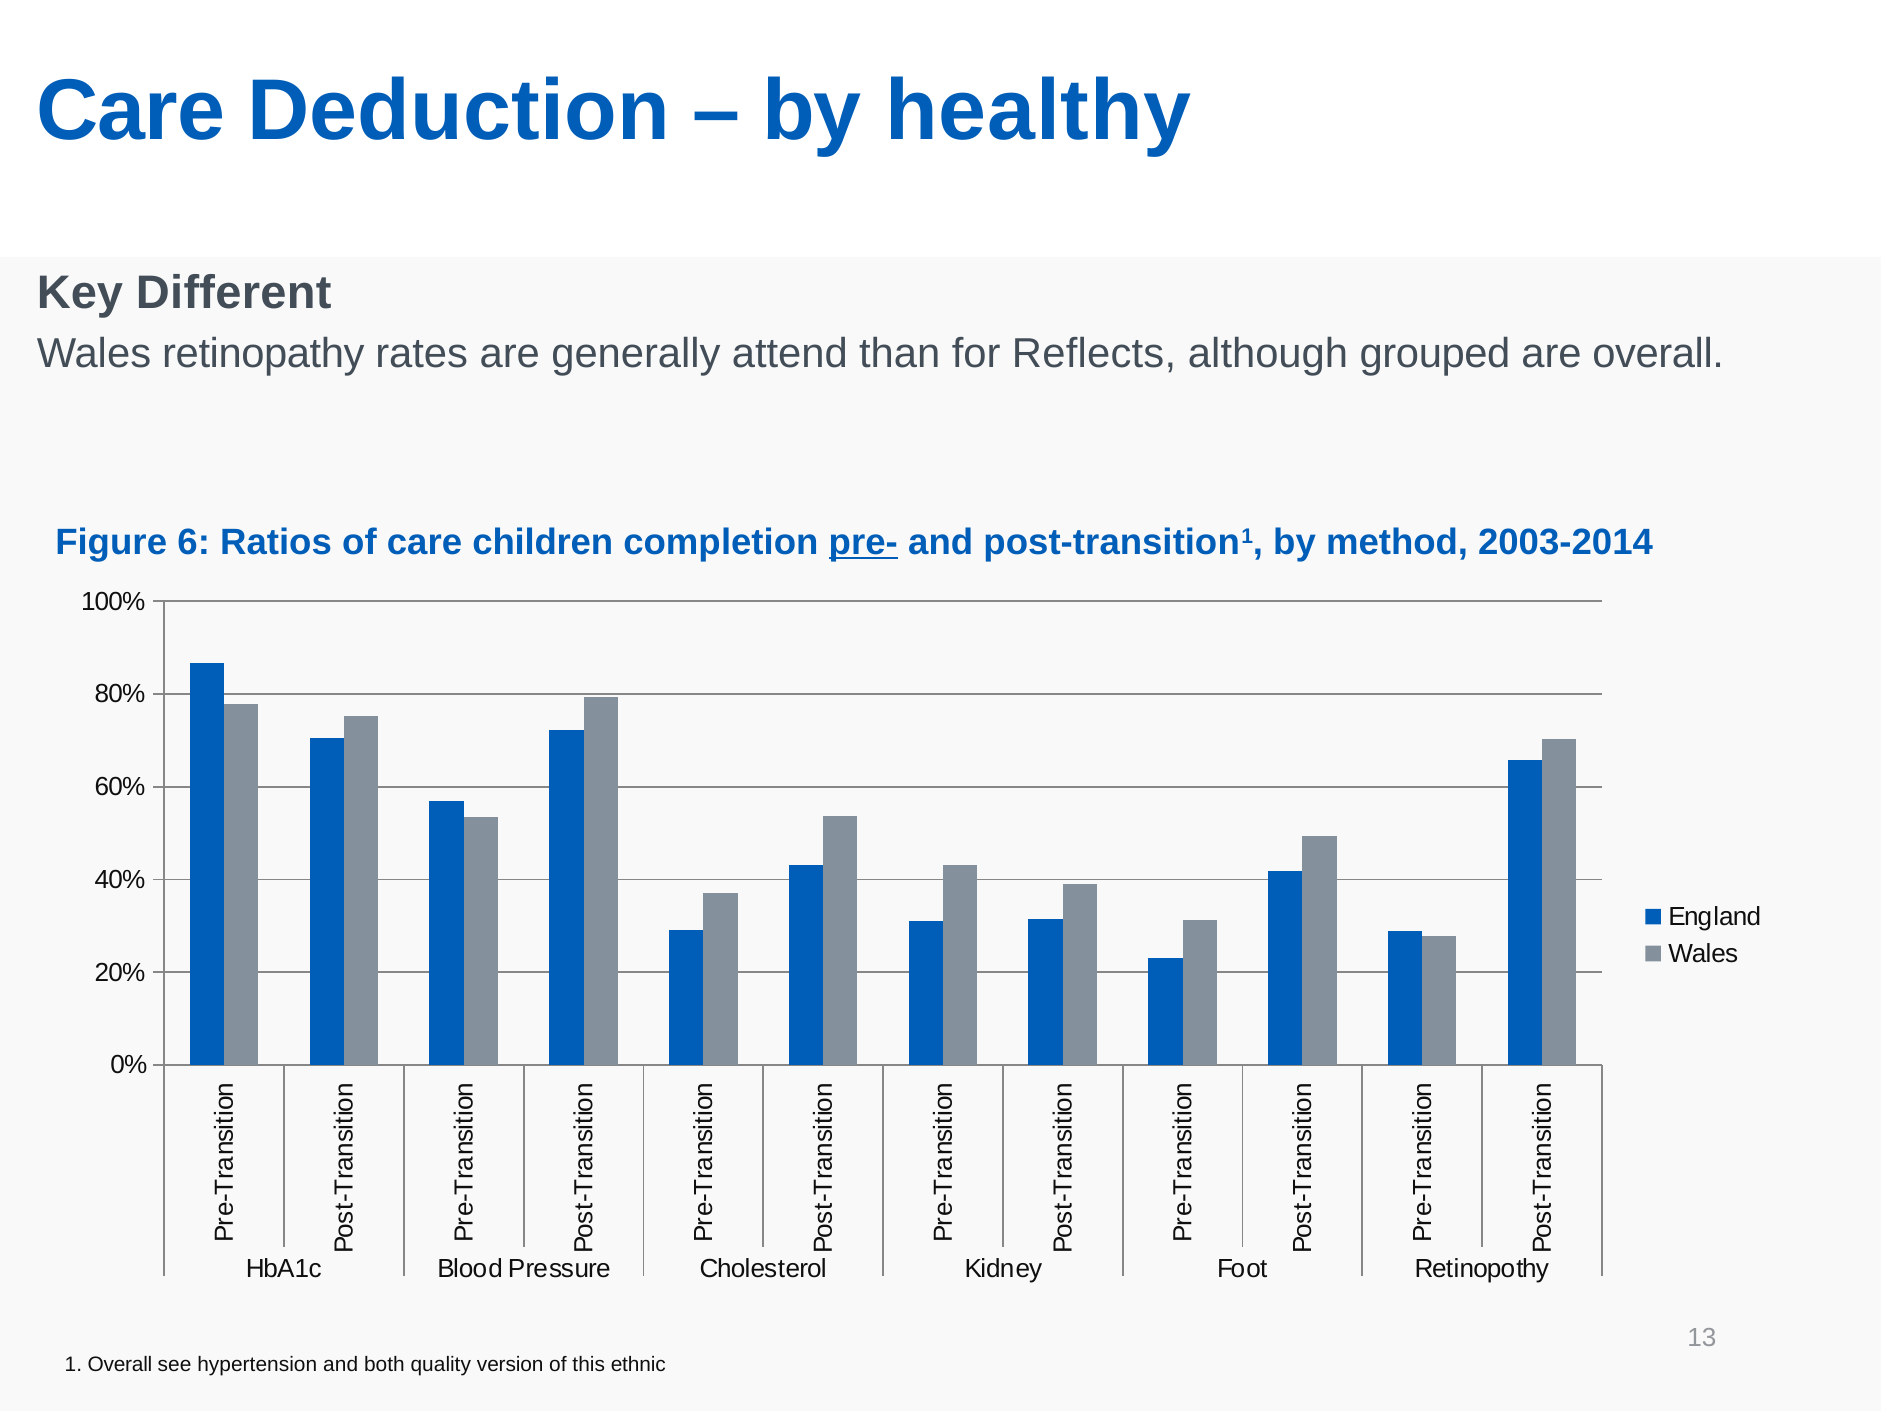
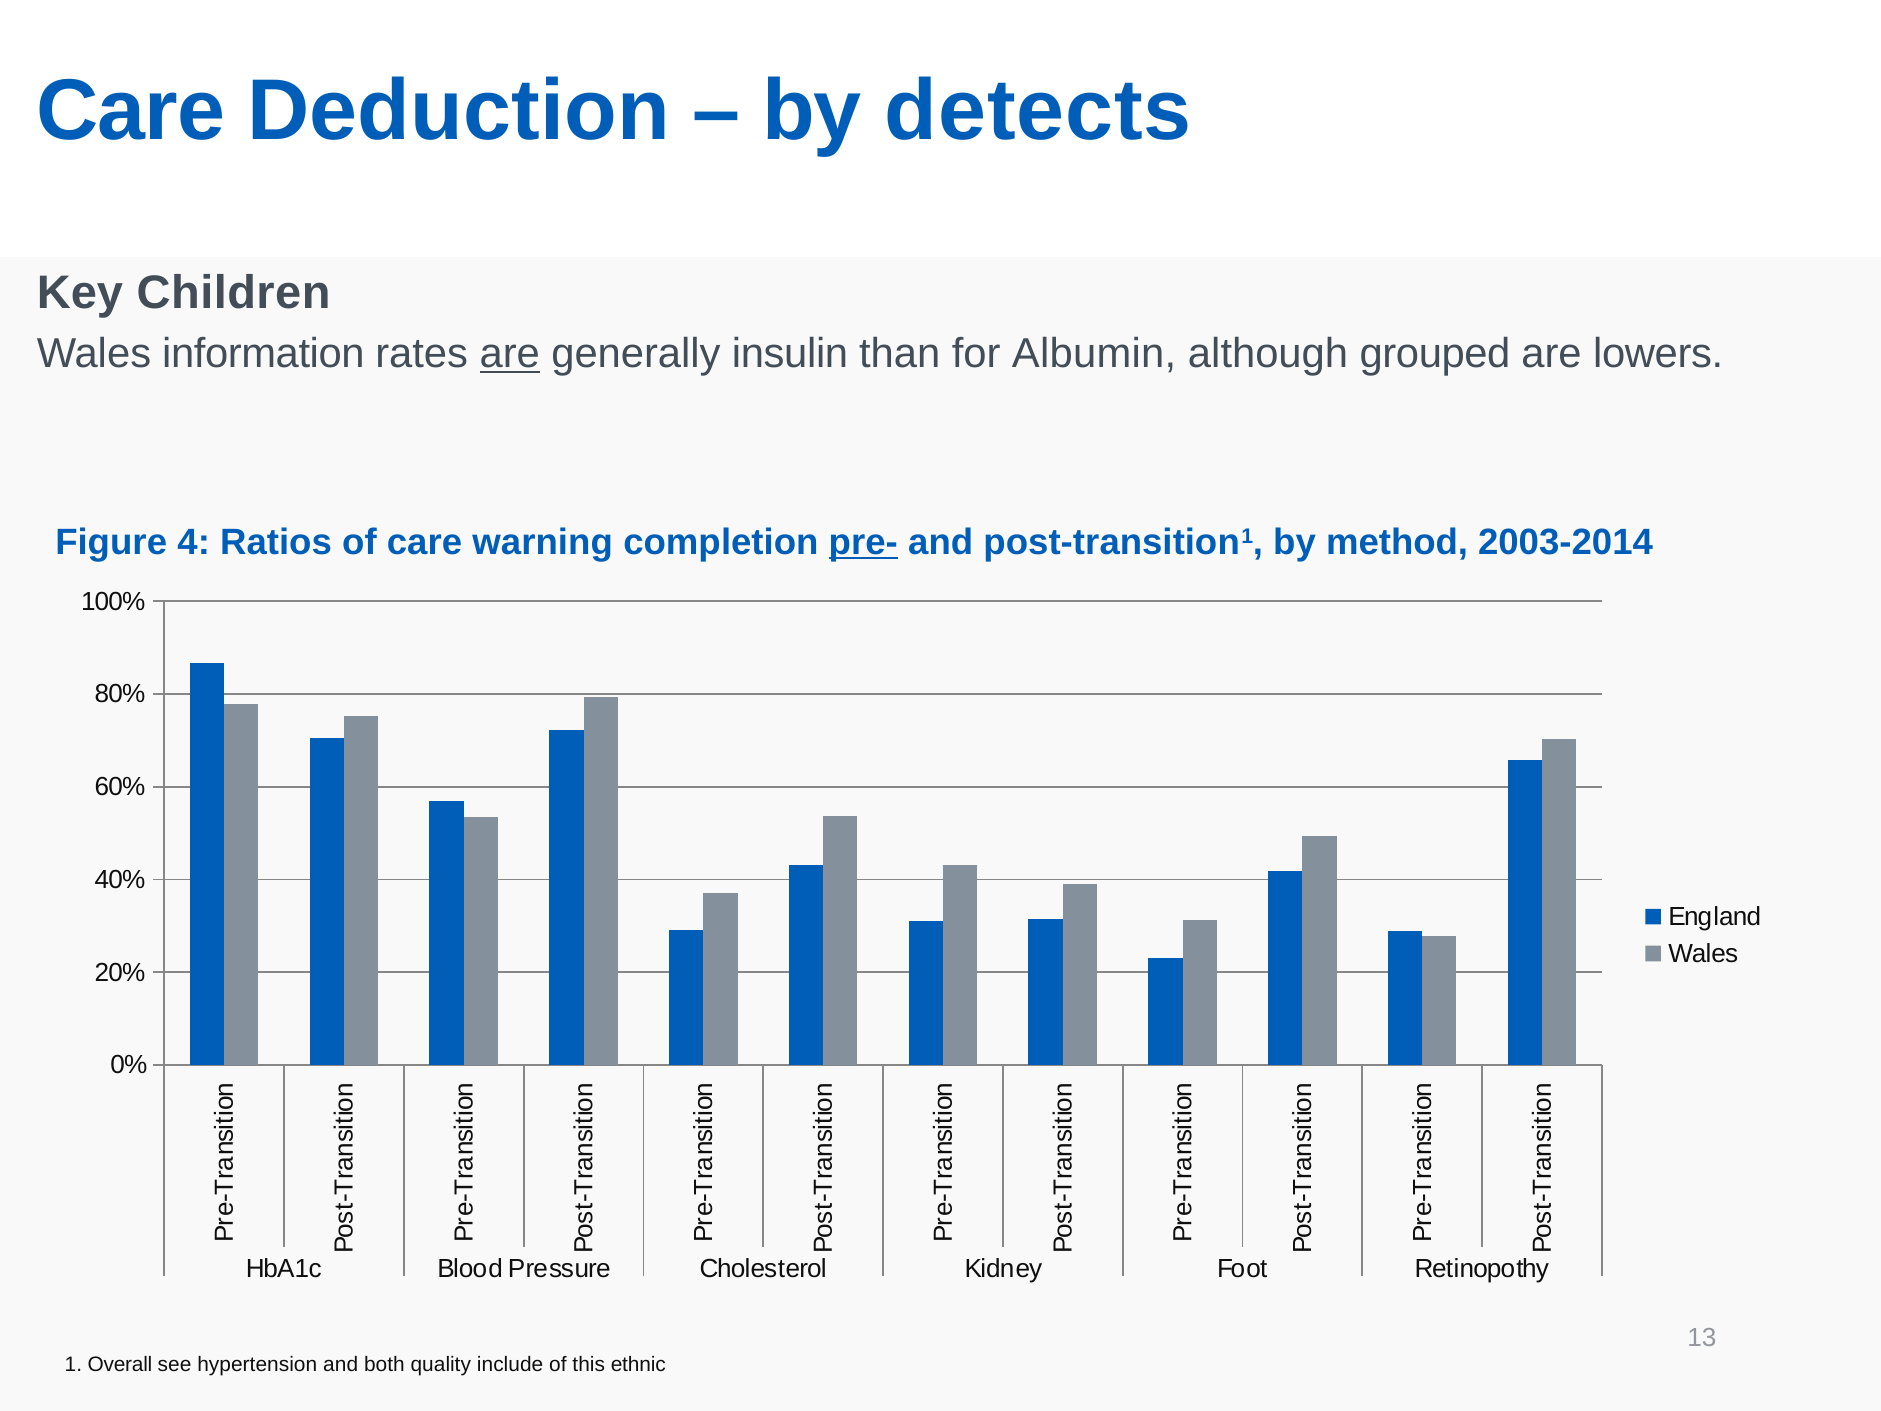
healthy: healthy -> detects (1038, 111)
Different: Different -> Children (234, 292)
retinopathy: retinopathy -> information (263, 354)
are underline: none -> present (510, 354)
attend: attend -> insulin (790, 354)
Reflects: Reflects -> Albumin (1094, 354)
are overall: overall -> lowers (1658, 354)
6: 6 -> 4 (194, 543)
children: children -> warning (543, 543)
version: version -> include (510, 1364)
